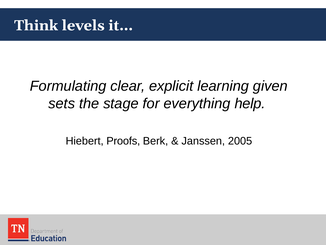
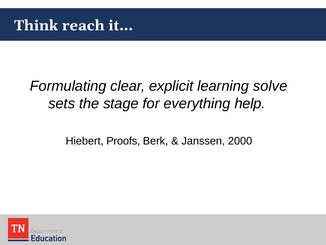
levels: levels -> reach (83, 25)
given: given -> solve (270, 86)
2005: 2005 -> 2000 (240, 141)
